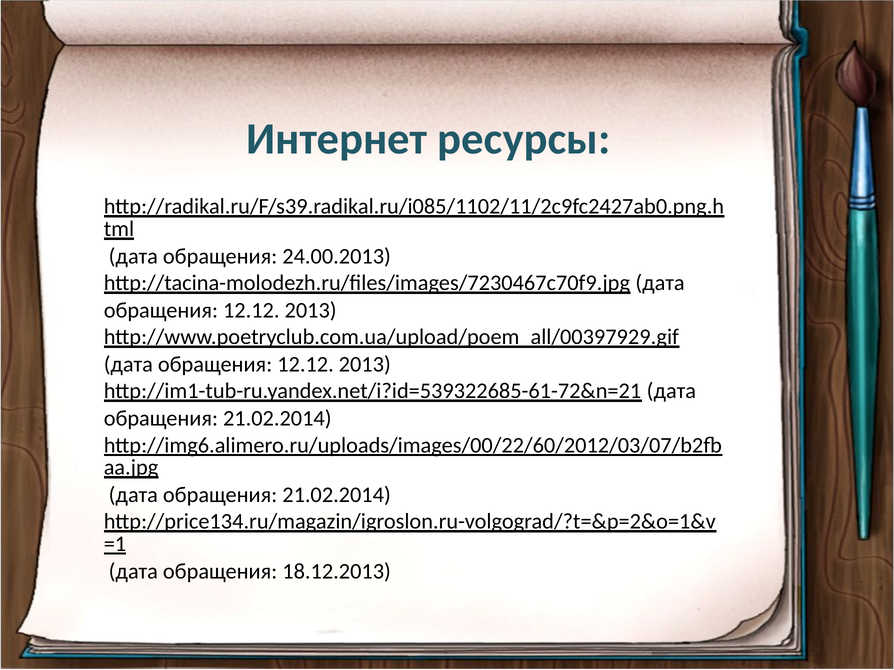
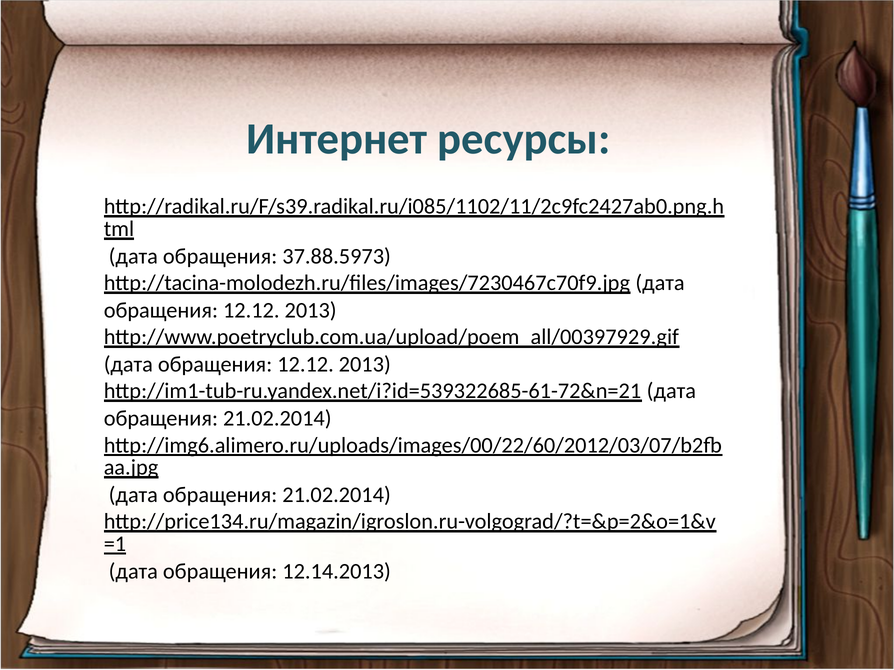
24.00.2013: 24.00.2013 -> 37.88.5973 (337, 256)
18.12.2013: 18.12.2013 -> 12.14.2013 (337, 572)
